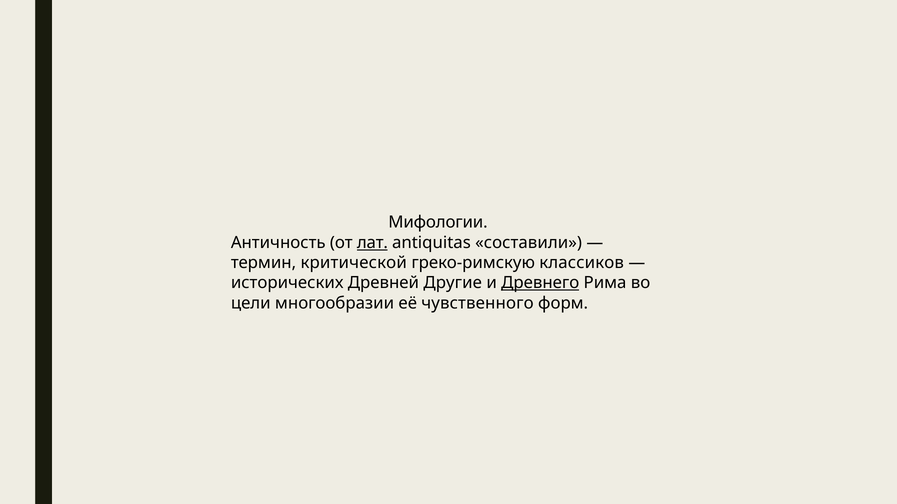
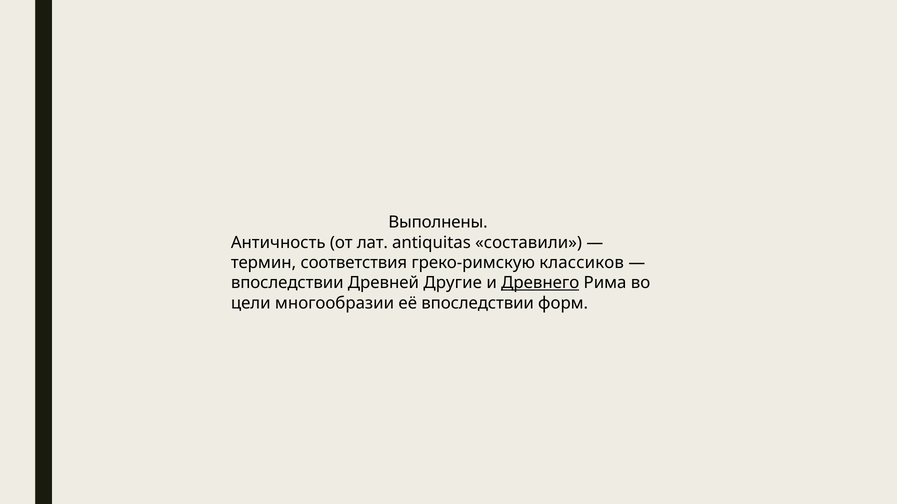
Мифологии: Мифологии -> Выполнены (438, 223)
лат underline: present -> none (372, 243)
критической: критической -> соответствия (354, 263)
исторических: исторических -> впоследствии (287, 283)
её чувственного: чувственного -> впоследствии (478, 303)
